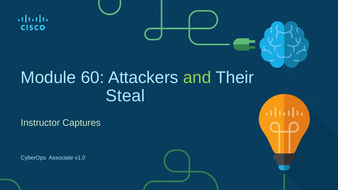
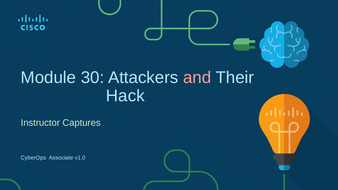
60: 60 -> 30 (93, 77)
and colour: light green -> pink (197, 77)
Steal: Steal -> Hack (125, 96)
